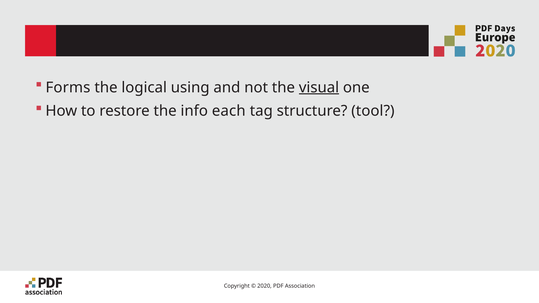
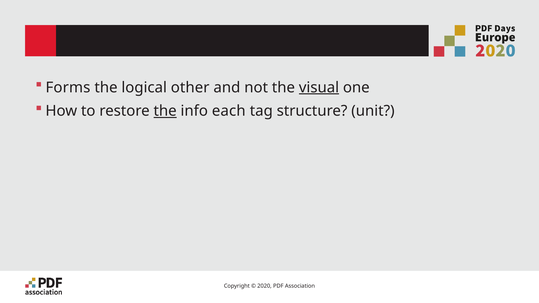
using: using -> other (190, 88)
the underline: none -> present (165, 111)
tool: tool -> unit (373, 111)
